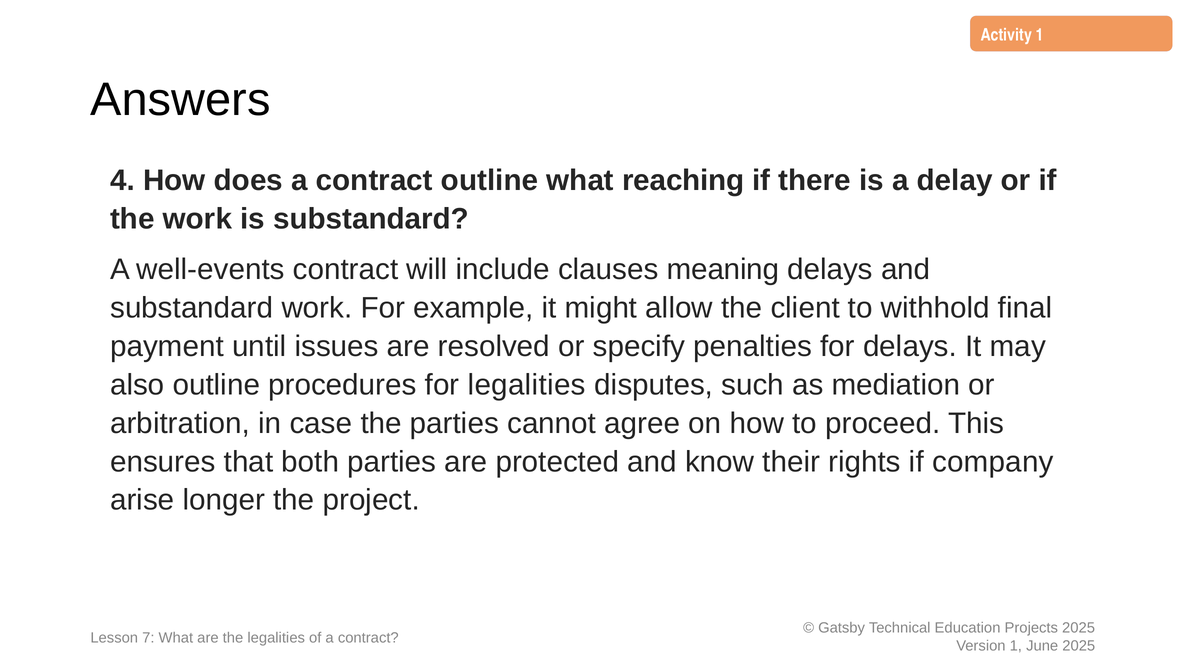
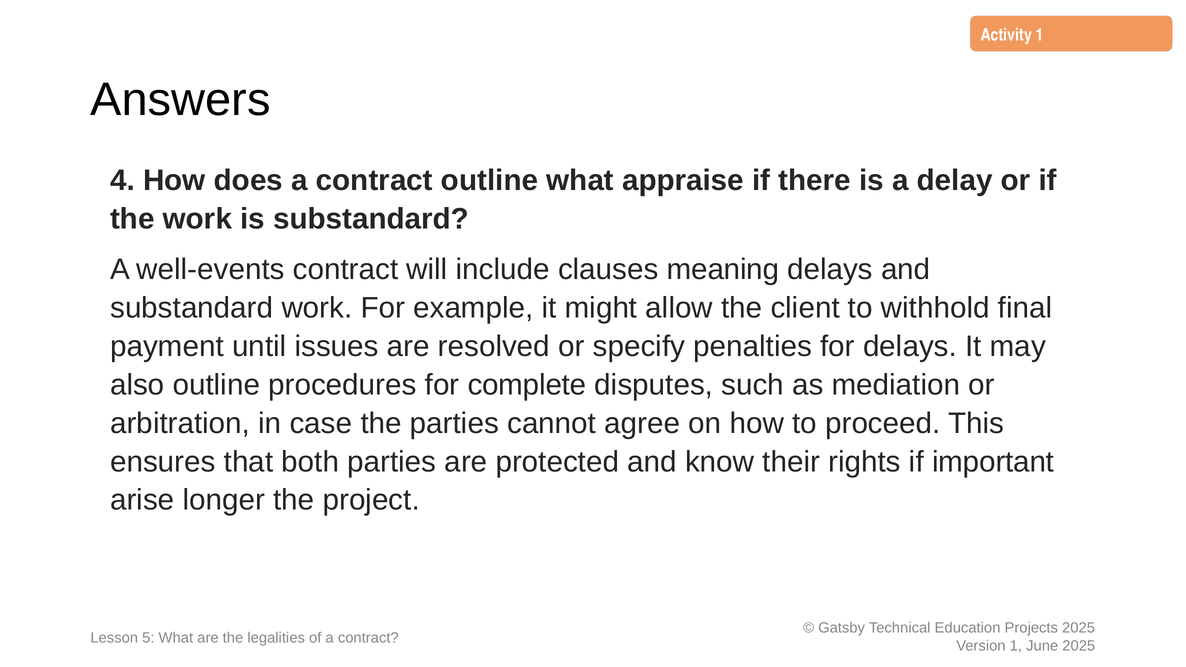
reaching: reaching -> appraise (683, 181)
for legalities: legalities -> complete (527, 385)
company: company -> important (993, 462)
7: 7 -> 5 (148, 638)
